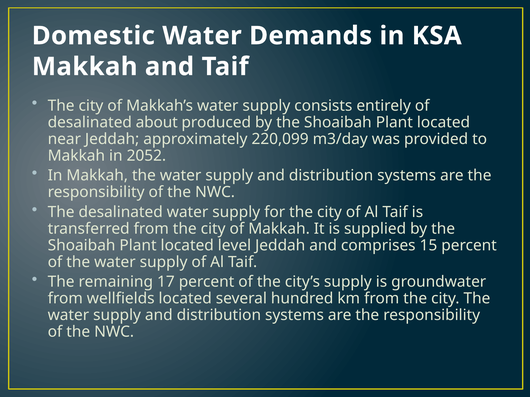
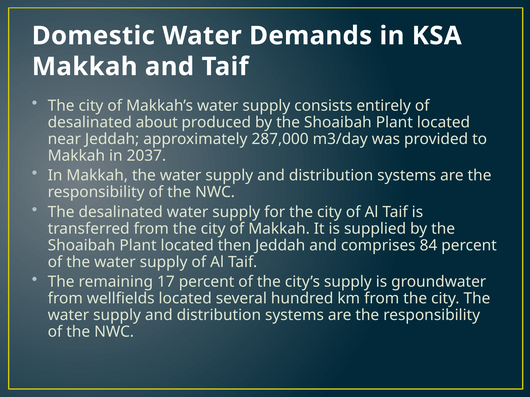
220,099: 220,099 -> 287,000 (280, 139)
2052: 2052 -> 2037 (146, 156)
level: level -> then (235, 246)
15: 15 -> 84 (428, 246)
